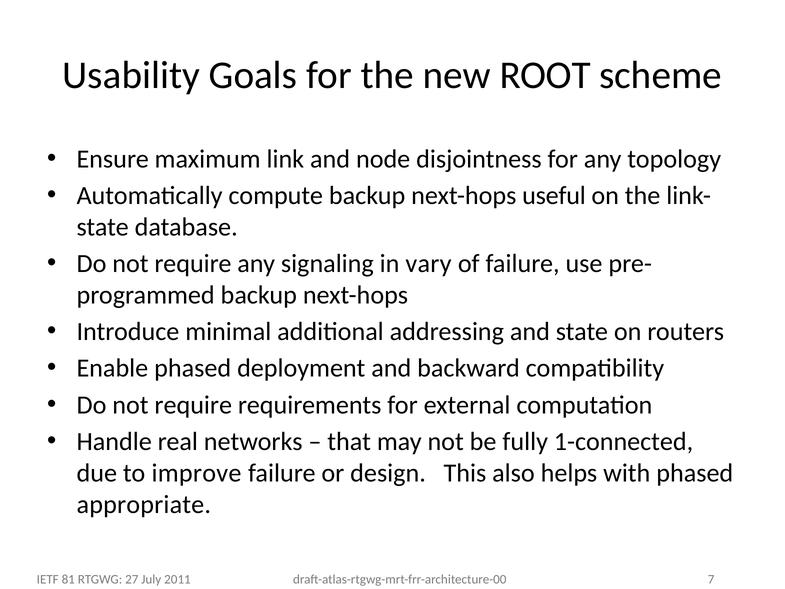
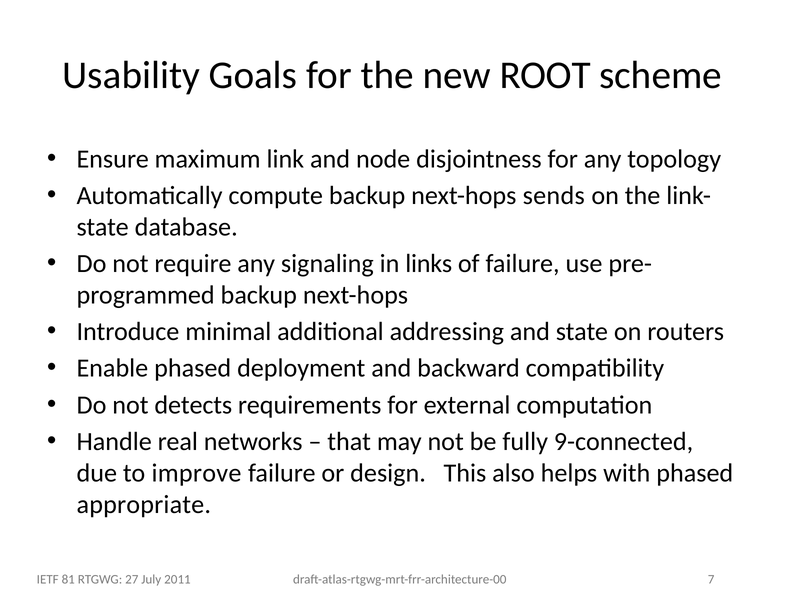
useful: useful -> sends (554, 195)
vary: vary -> links (429, 263)
require: require -> detects (193, 405)
1-connected: 1-connected -> 9-connected (624, 441)
